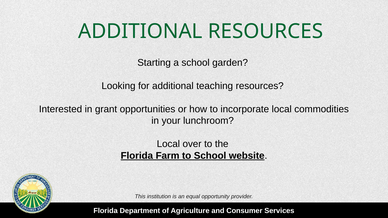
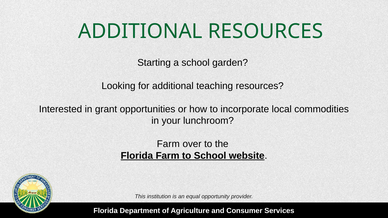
Local: Local -> Farm (168, 144)
